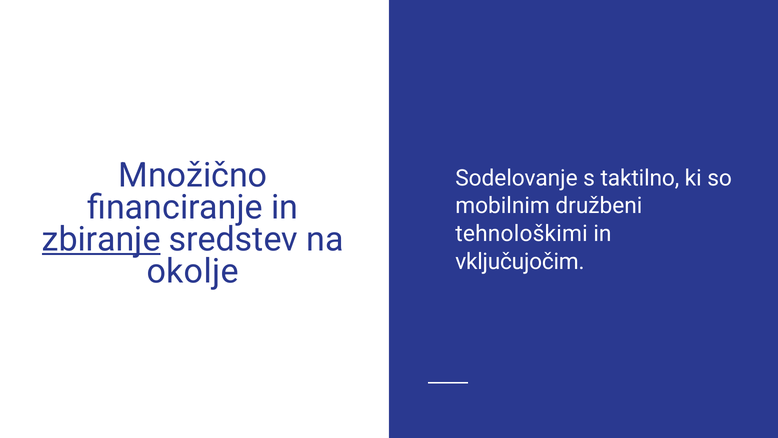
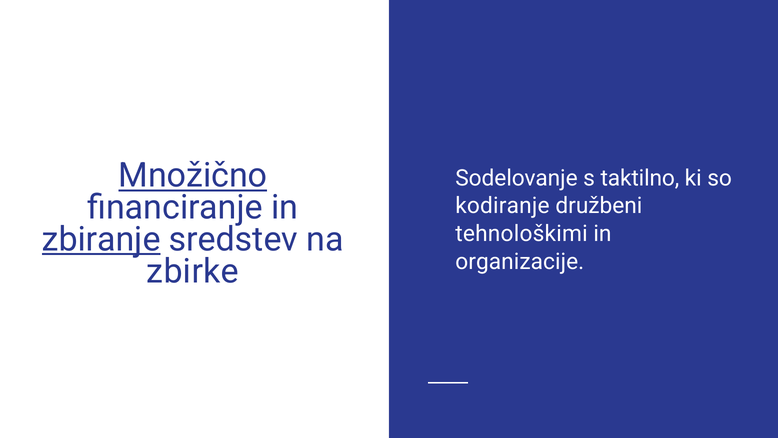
Množično underline: none -> present (193, 176)
mobilnim: mobilnim -> kodiranje (502, 206)
vključujočim: vključujočim -> organizacije (520, 261)
okolje: okolje -> zbirke (193, 271)
